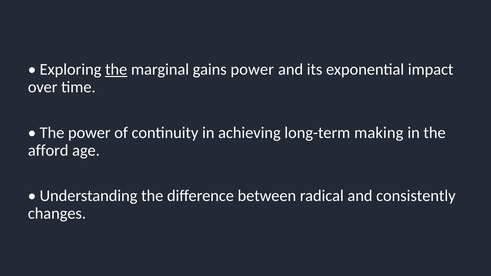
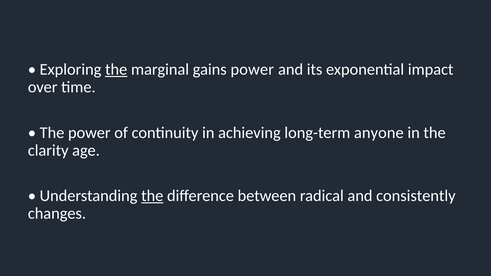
making: making -> anyone (379, 133)
afford: afford -> clarity (48, 150)
the underline: none -> present (152, 196)
